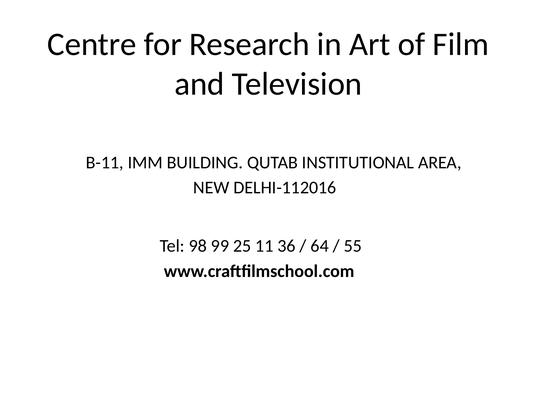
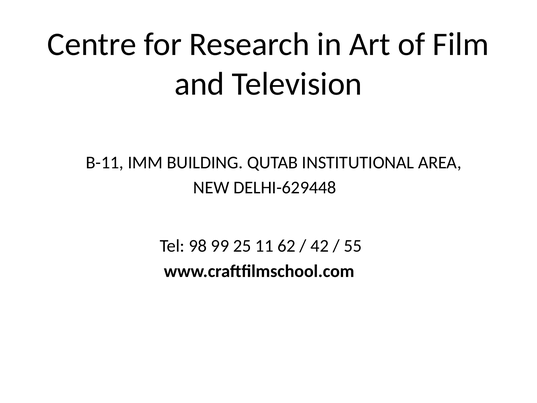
DELHI-112016: DELHI-112016 -> DELHI-629448 (285, 187)
36: 36 -> 62 (287, 246)
64: 64 -> 42 (320, 246)
